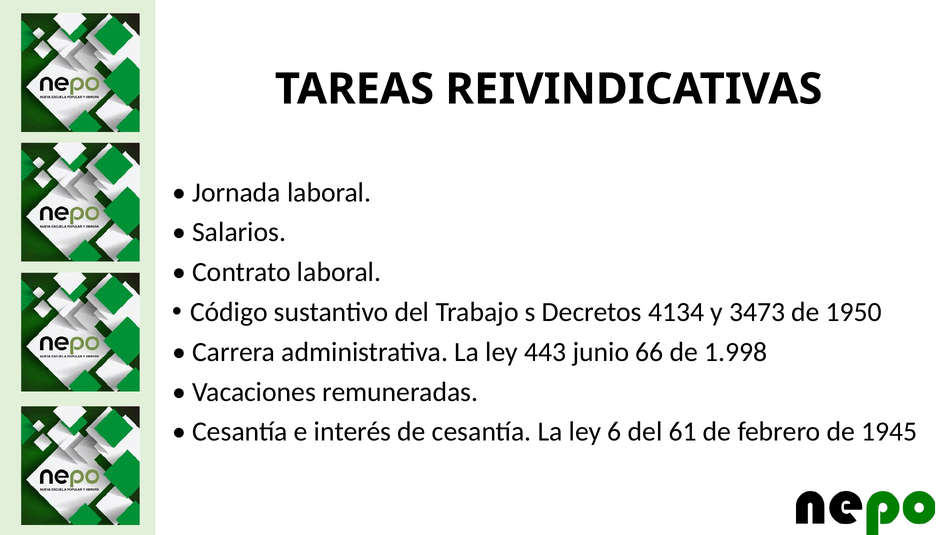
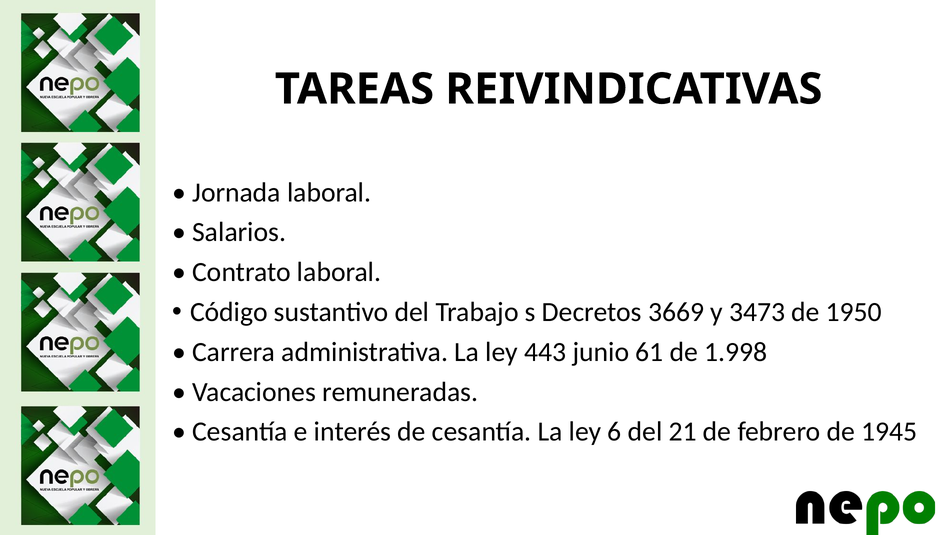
4134: 4134 -> 3669 (676, 312)
66: 66 -> 61 (649, 352)
61: 61 -> 21 (683, 431)
